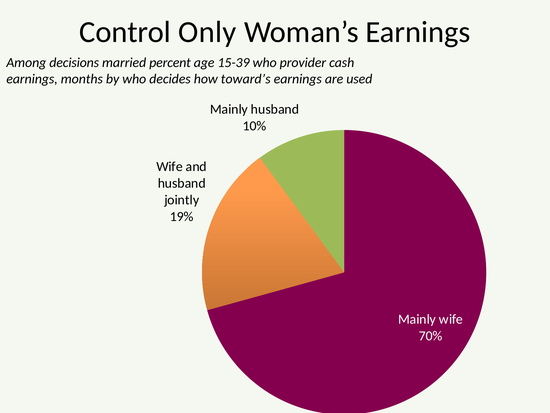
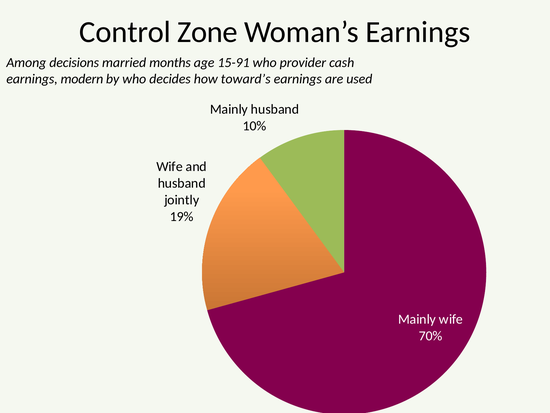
Only: Only -> Zone (207, 32)
percent: percent -> months (170, 63)
15-39: 15-39 -> 15-91 (234, 63)
months: months -> modern (82, 79)
